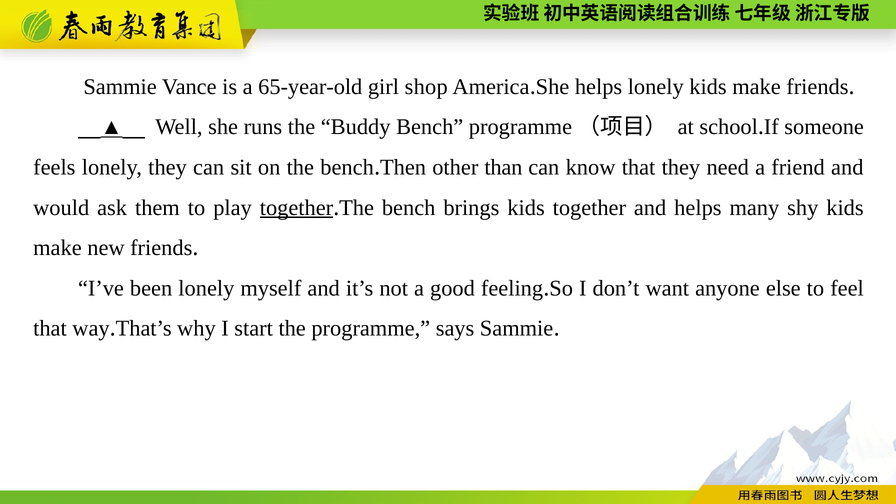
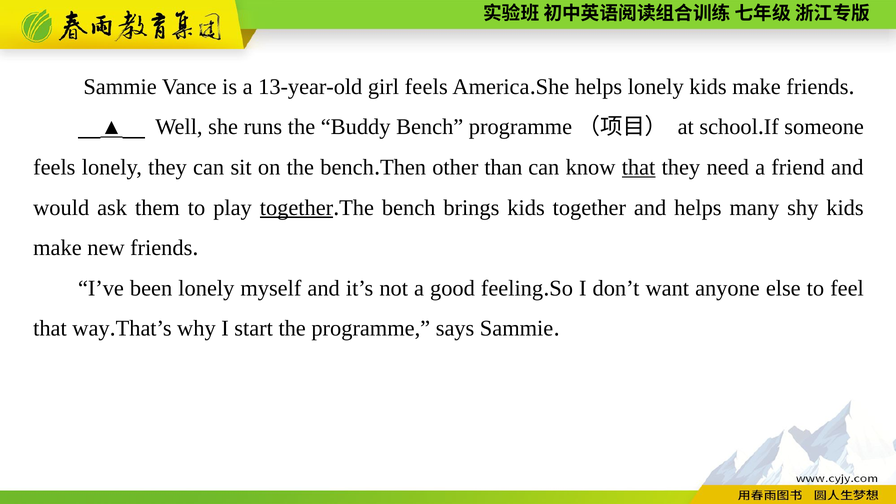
65-year-old: 65-year-old -> 13-year-old (310, 87)
girl shop: shop -> feels (426, 87)
that underline: none -> present (639, 167)
